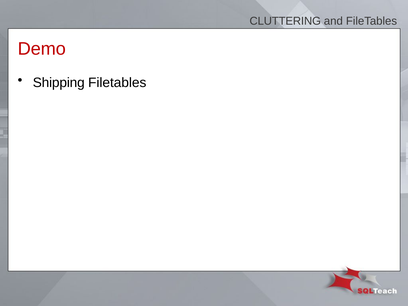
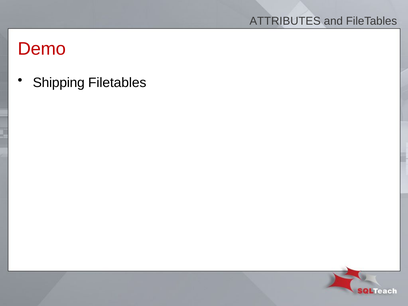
CLUTTERING: CLUTTERING -> ATTRIBUTES (285, 21)
